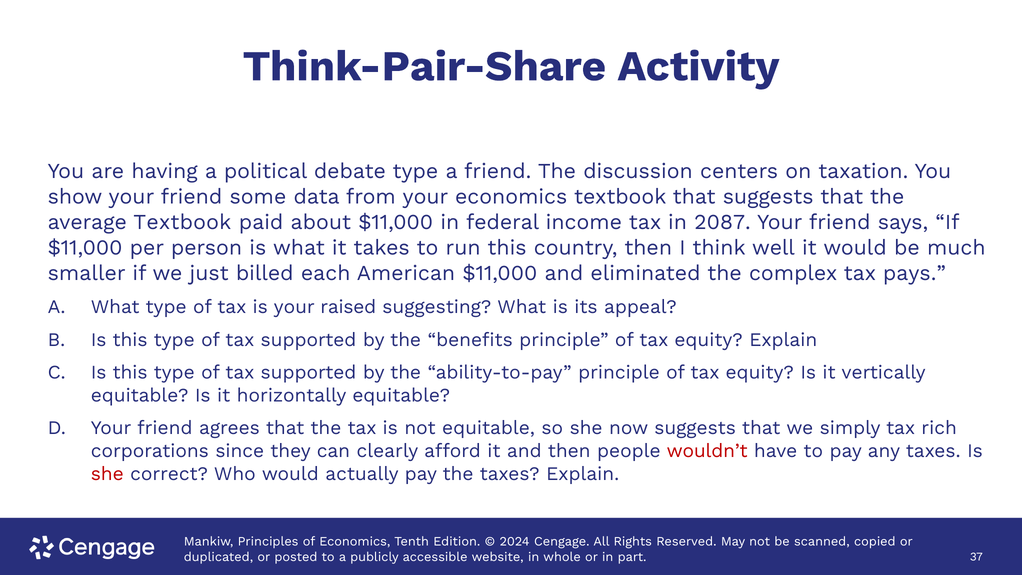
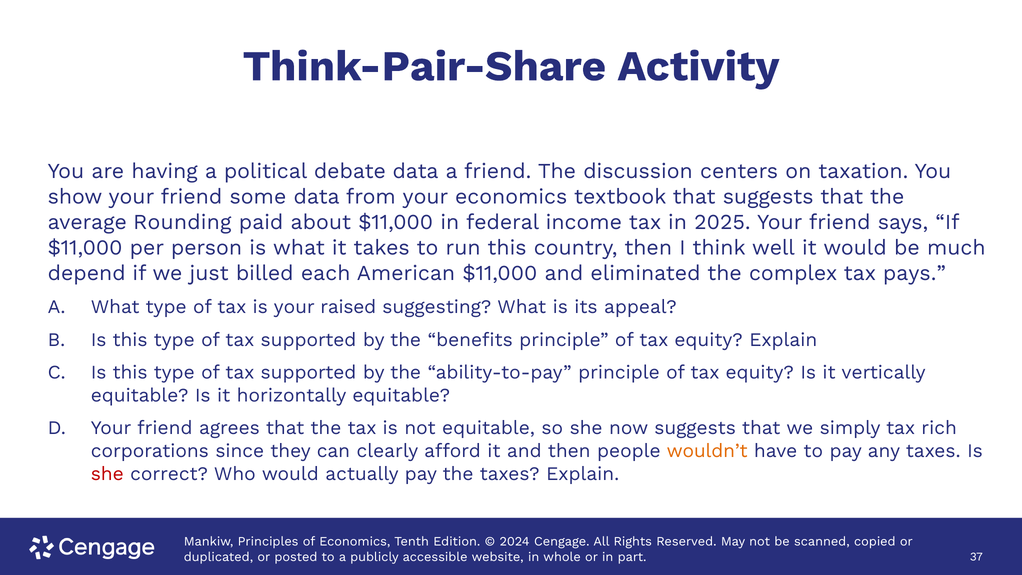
debate type: type -> data (416, 171)
average Textbook: Textbook -> Rounding (182, 222)
2087: 2087 -> 2025 (722, 222)
smaller: smaller -> depend (87, 273)
wouldn’t colour: red -> orange (707, 451)
